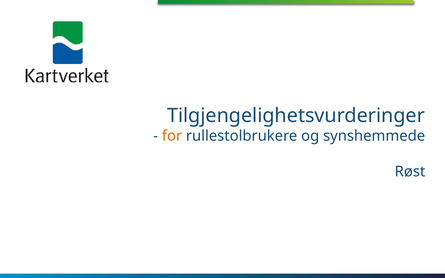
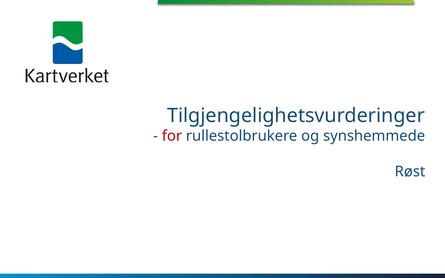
for colour: orange -> red (172, 136)
